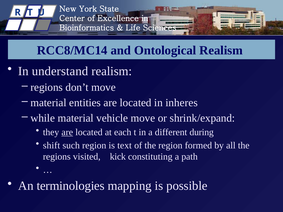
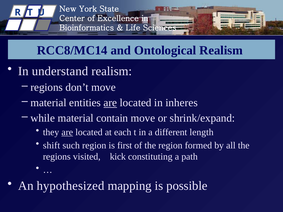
are underline: none -> present (110, 103)
vehicle: vehicle -> contain (112, 118)
during: during -> length (202, 132)
text: text -> first (125, 145)
terminologies: terminologies -> hypothesized (71, 186)
